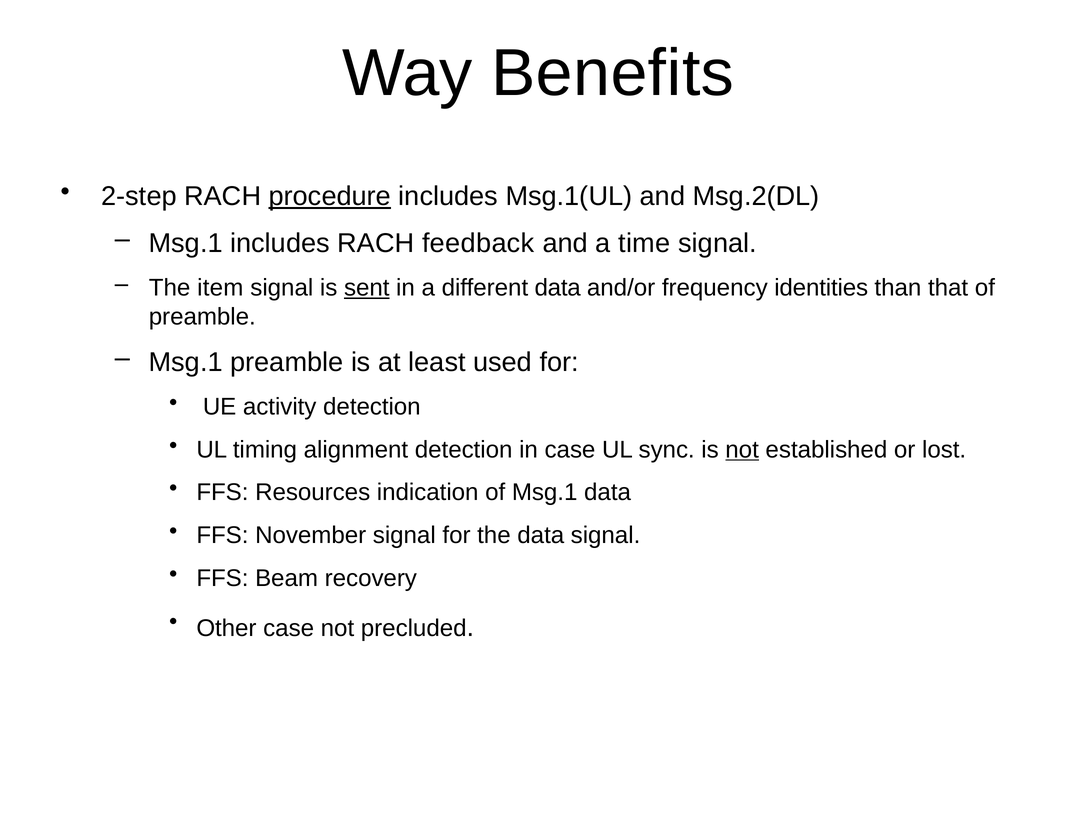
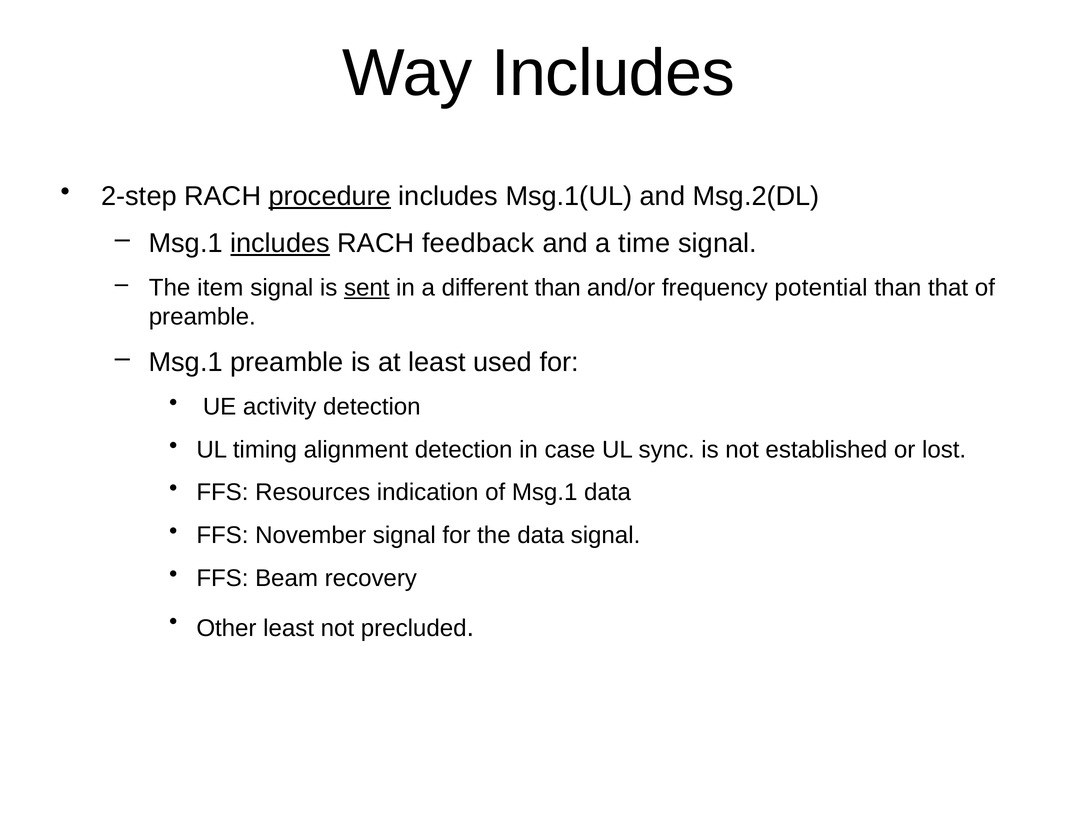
Way Benefits: Benefits -> Includes (613, 74)
includes underline: none -> present (280, 243)
different data: data -> than (558, 288)
identities: identities -> potential (821, 288)
not underline: present -> none (742, 450)
Other case: case -> least (289, 629)
